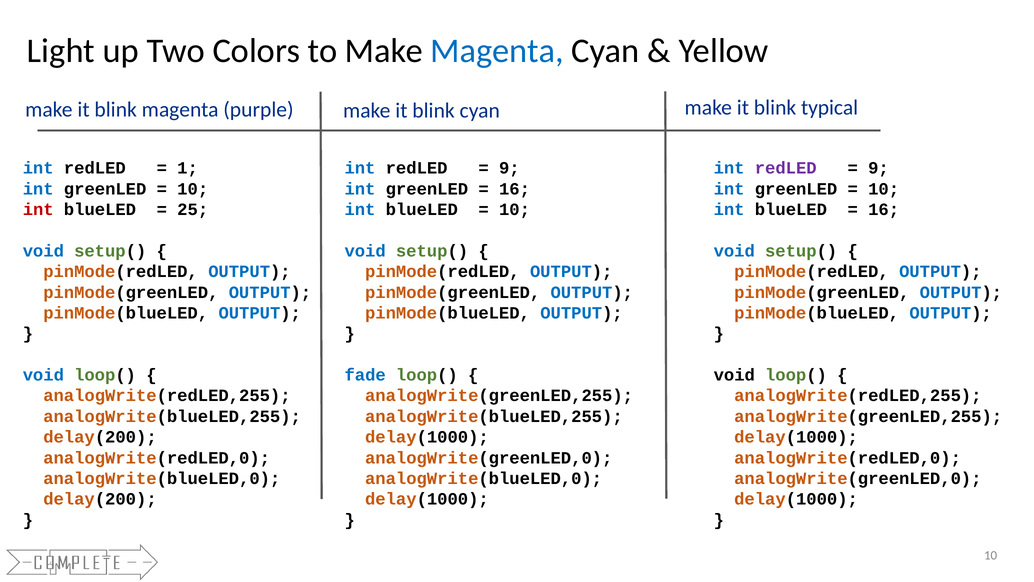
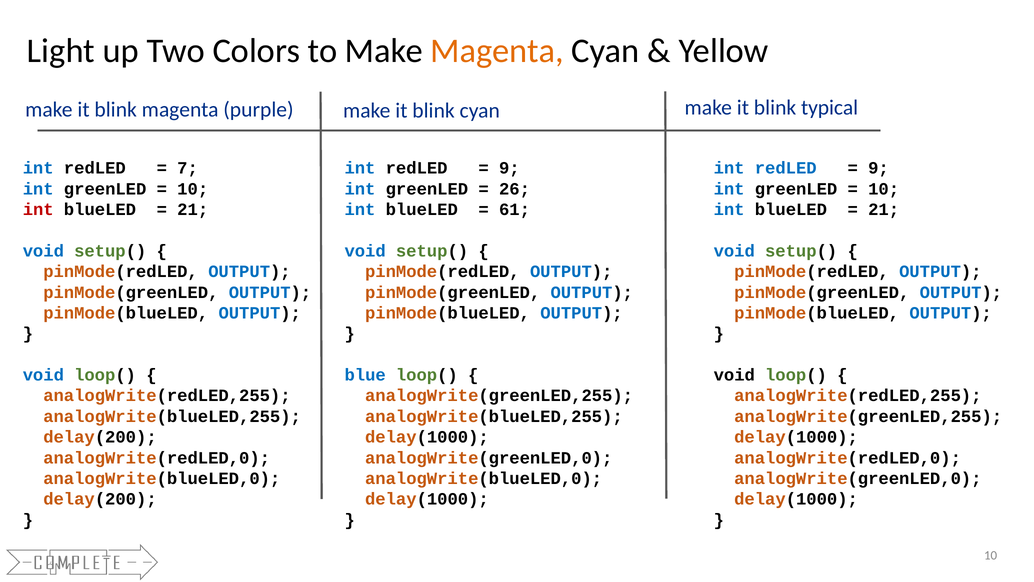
Magenta colour: blue -> orange (497, 51)
1: 1 -> 7 (188, 168)
redLED colour: purple -> blue (786, 168)
16: 16 -> 26 (515, 189)
25: 25 -> 21 (193, 210)
10: 10 -> 61 (515, 210)
16: 16 -> 21 (884, 210)
fade: fade -> blue (365, 375)
